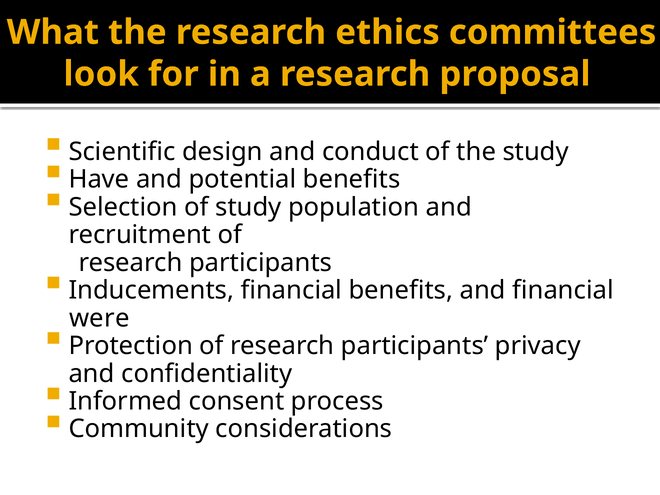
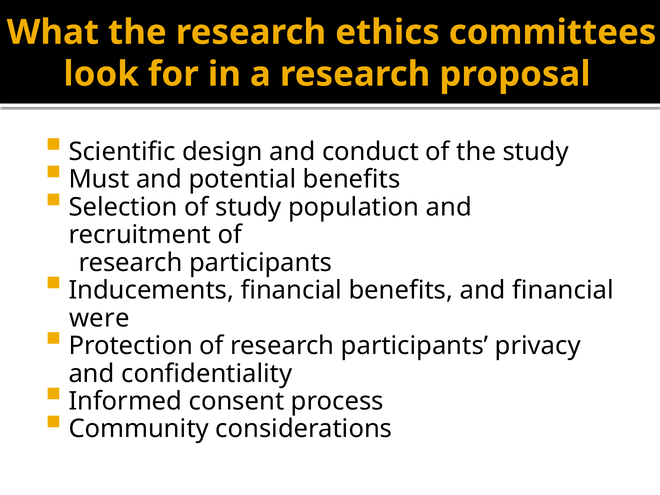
Have: Have -> Must (99, 179)
